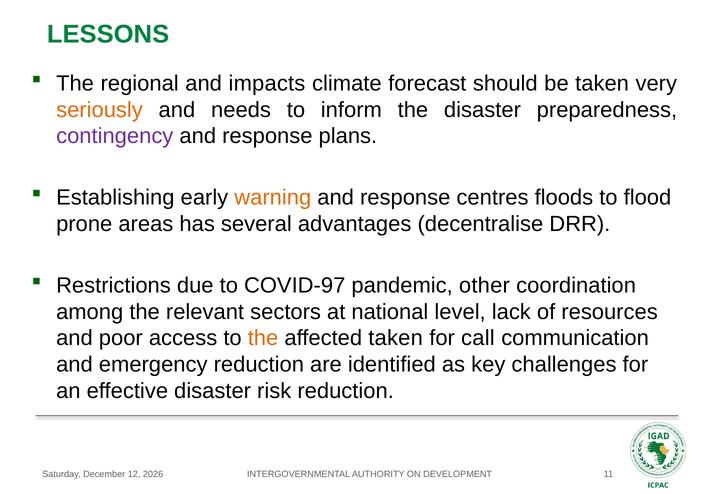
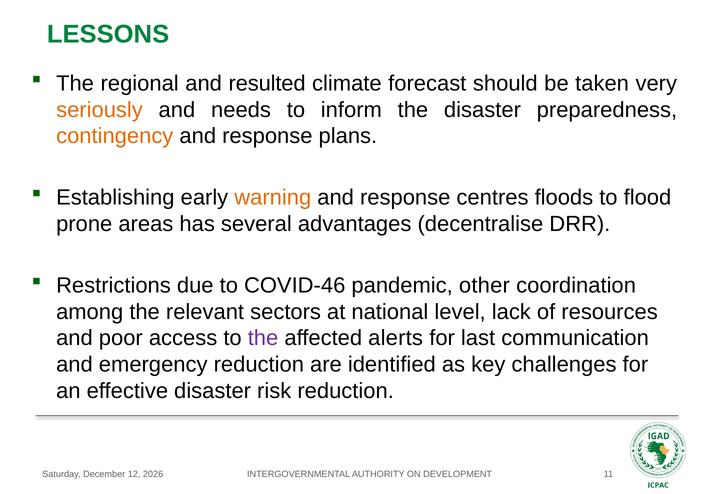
impacts: impacts -> resulted (267, 84)
contingency colour: purple -> orange (115, 136)
COVID-97: COVID-97 -> COVID-46 (295, 286)
the colour: orange -> purple (263, 338)
affected taken: taken -> alerts (396, 338)
call: call -> last (478, 338)
